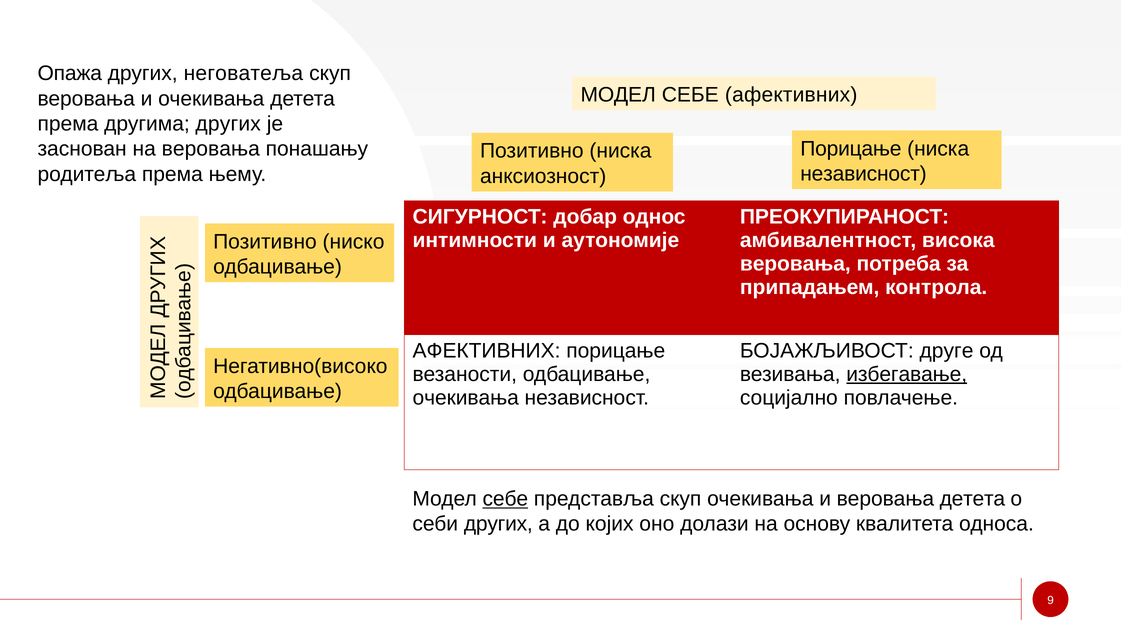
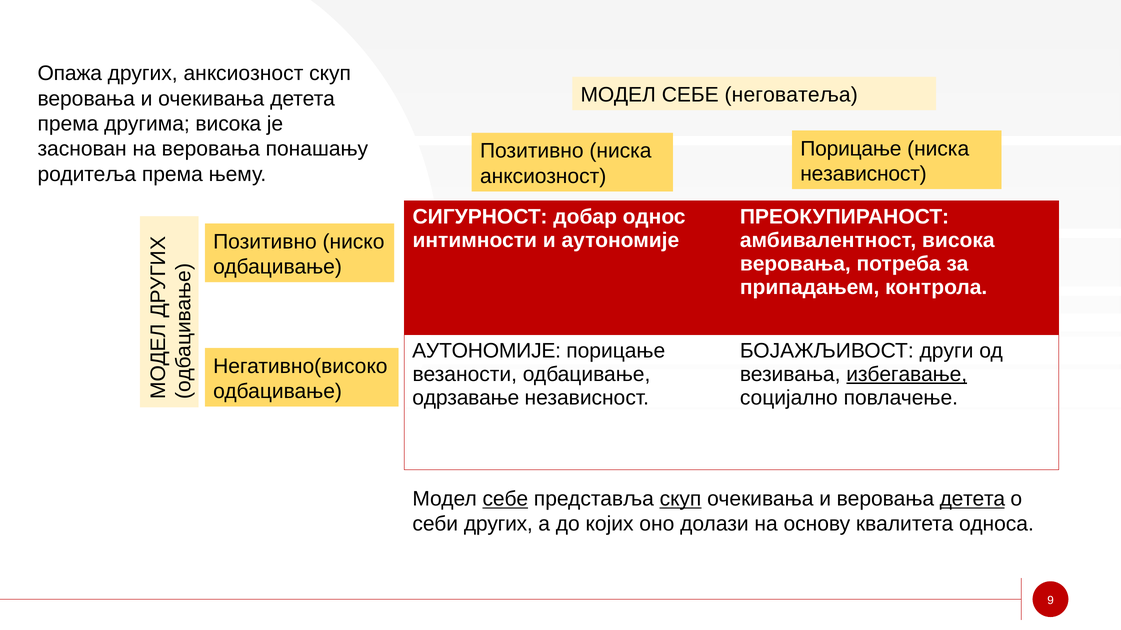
других неговатеља: неговатеља -> анксиозност (243, 74)
СЕБЕ афективних: афективних -> неговатеља (791, 95)
другима других: других -> висока (228, 124)
АФЕКТИВНИХ: АФЕКТИВНИХ -> АУТОНОМИЈЕ (487, 351)
друге: друге -> други (947, 351)
очекивања: очекивања -> одрзавање (466, 398)
скуп underline: none -> present (681, 499)
детета underline: none -> present (972, 499)
